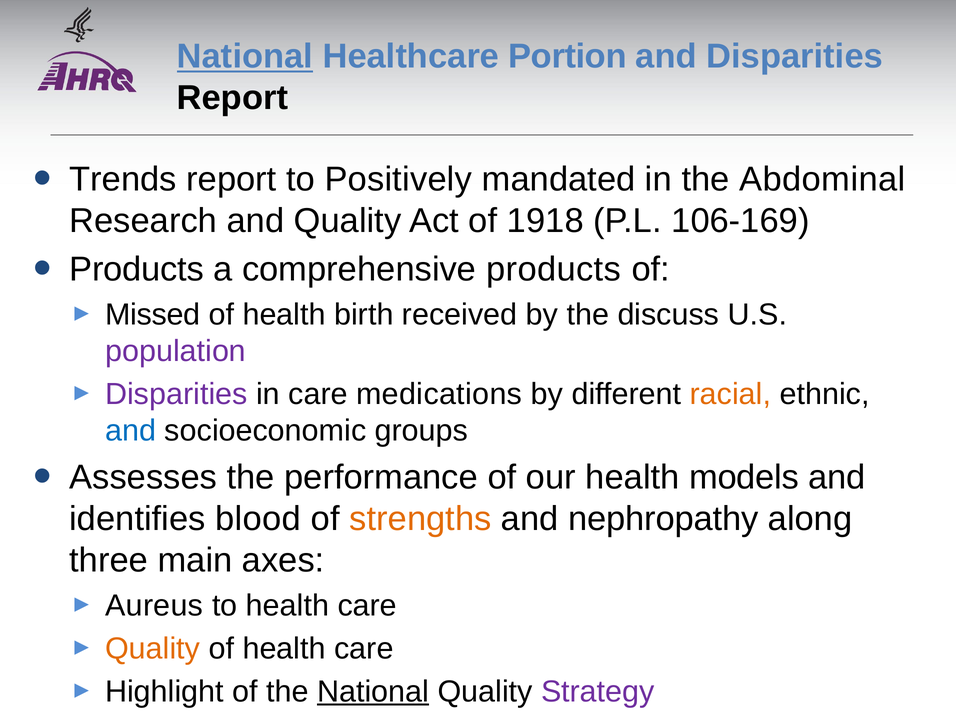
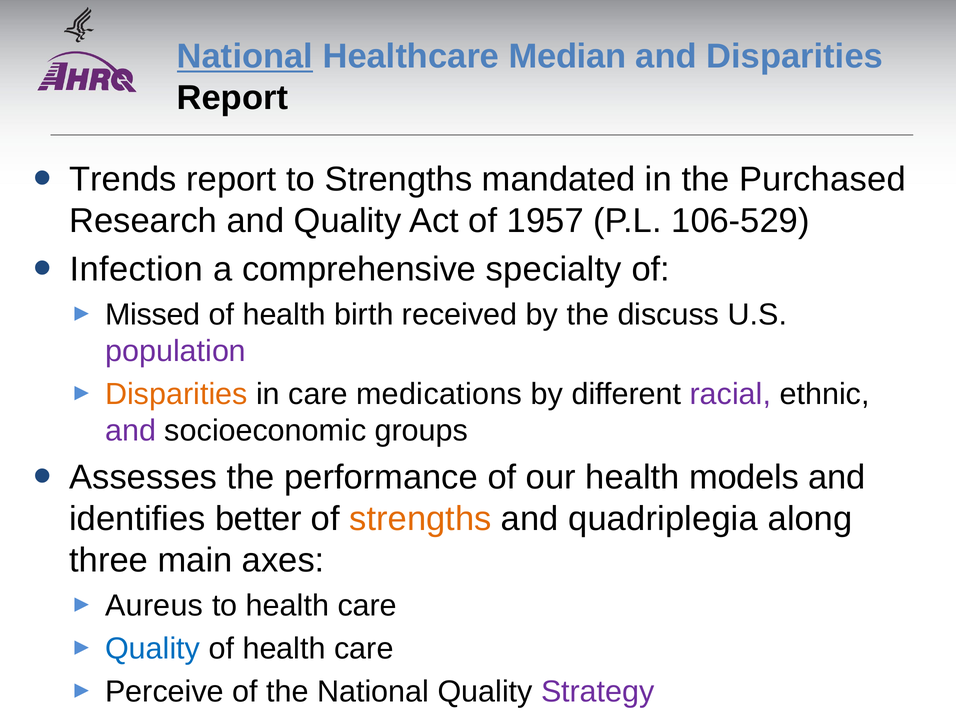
Portion: Portion -> Median (567, 57)
to Positively: Positively -> Strengths (398, 179)
Abdominal: Abdominal -> Purchased (822, 179)
1918: 1918 -> 1957 (545, 221)
106-169: 106-169 -> 106-529 (740, 221)
Products: Products -> Infection (136, 270)
comprehensive products: products -> specialty (554, 270)
Disparities colour: purple -> orange (176, 394)
racial colour: orange -> purple (731, 394)
and colour: blue -> purple (131, 431)
blood: blood -> better (258, 519)
nephropathy: nephropathy -> quadriplegia (663, 519)
Quality colour: orange -> blue (153, 648)
Highlight: Highlight -> Perceive (164, 691)
National underline: present -> none (373, 691)
